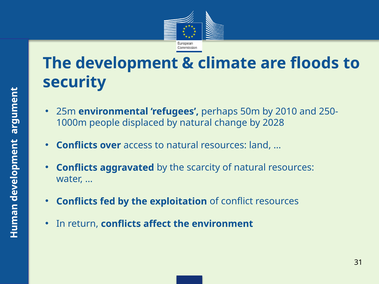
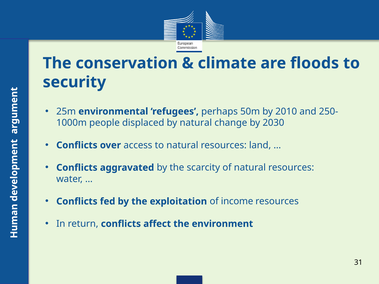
development: development -> conservation (127, 63)
2028: 2028 -> 2030 (273, 123)
conflict: conflict -> income (237, 202)
